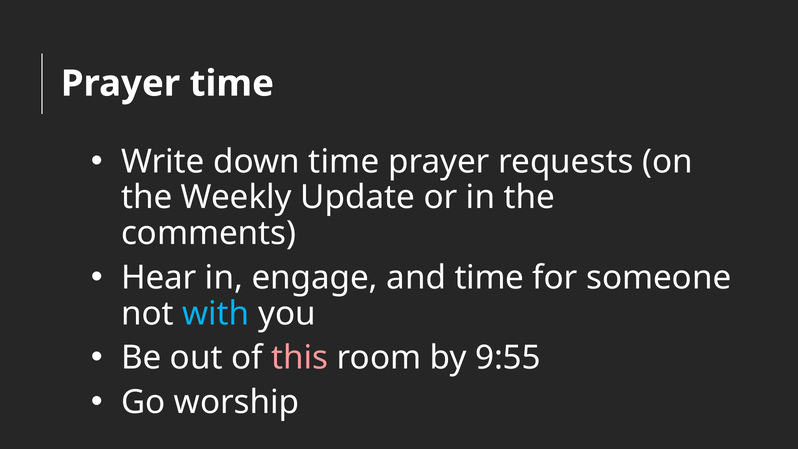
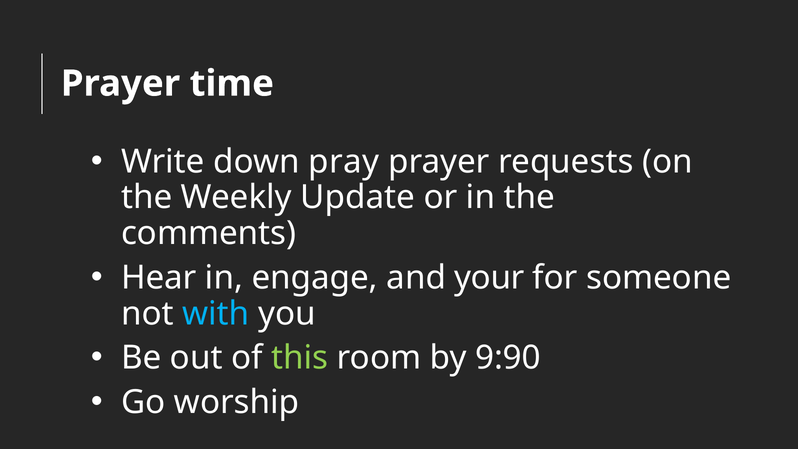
down time: time -> pray (344, 162)
and time: time -> your (489, 278)
this colour: pink -> light green (300, 358)
9:55: 9:55 -> 9:90 (508, 358)
